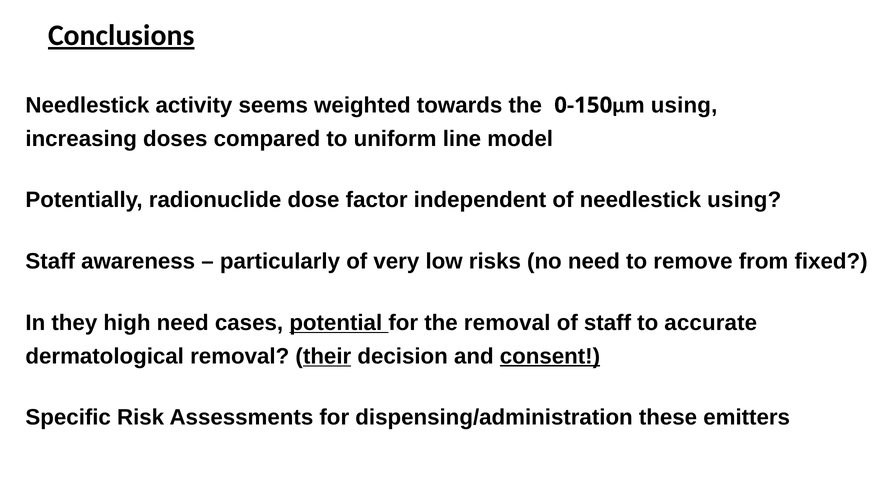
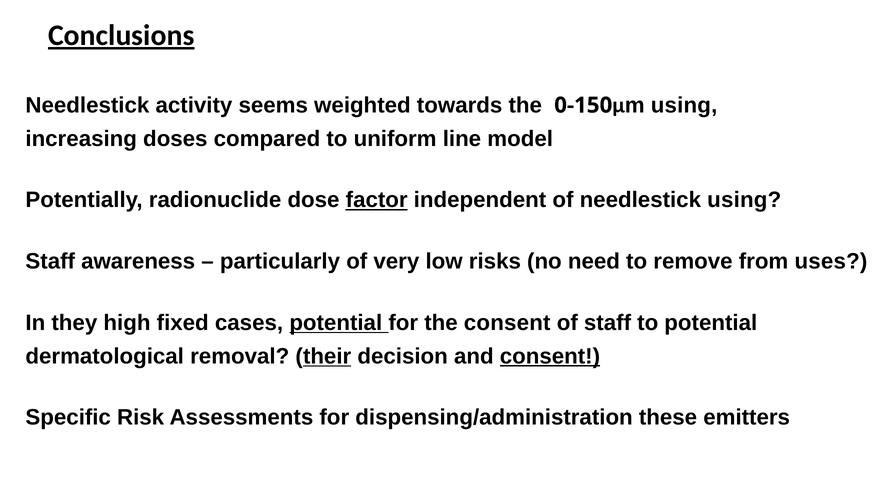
factor underline: none -> present (377, 200)
fixed: fixed -> uses (831, 261)
high need: need -> fixed (183, 323)
the removal: removal -> consent (507, 323)
to accurate: accurate -> potential (711, 323)
